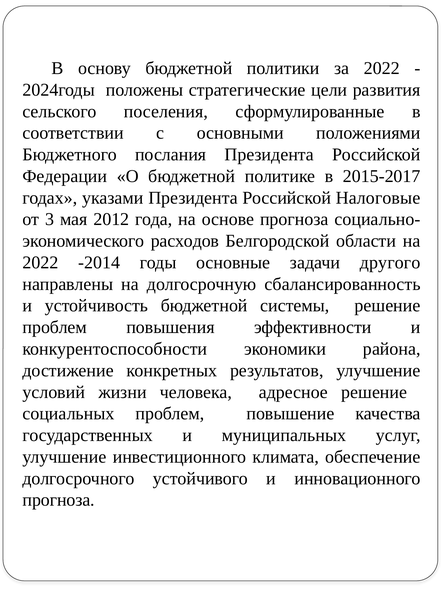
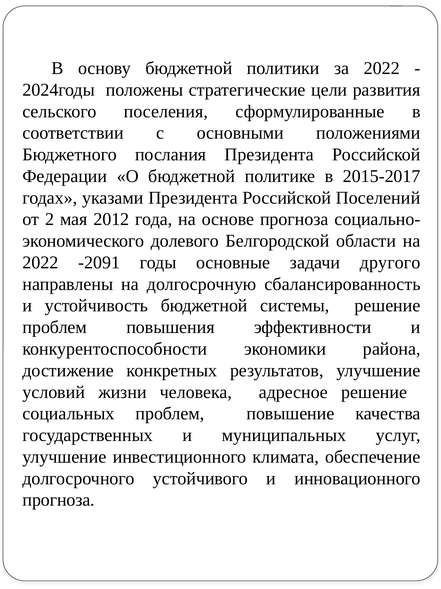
Налоговые: Налоговые -> Поселений (378, 197)
3: 3 -> 2 (50, 219)
расходов: расходов -> долевого (185, 241)
-2014: -2014 -> -2091 (99, 262)
